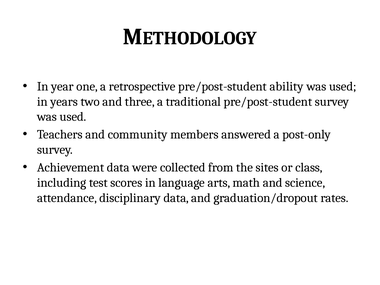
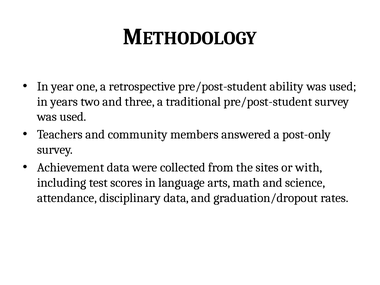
class: class -> with (309, 167)
